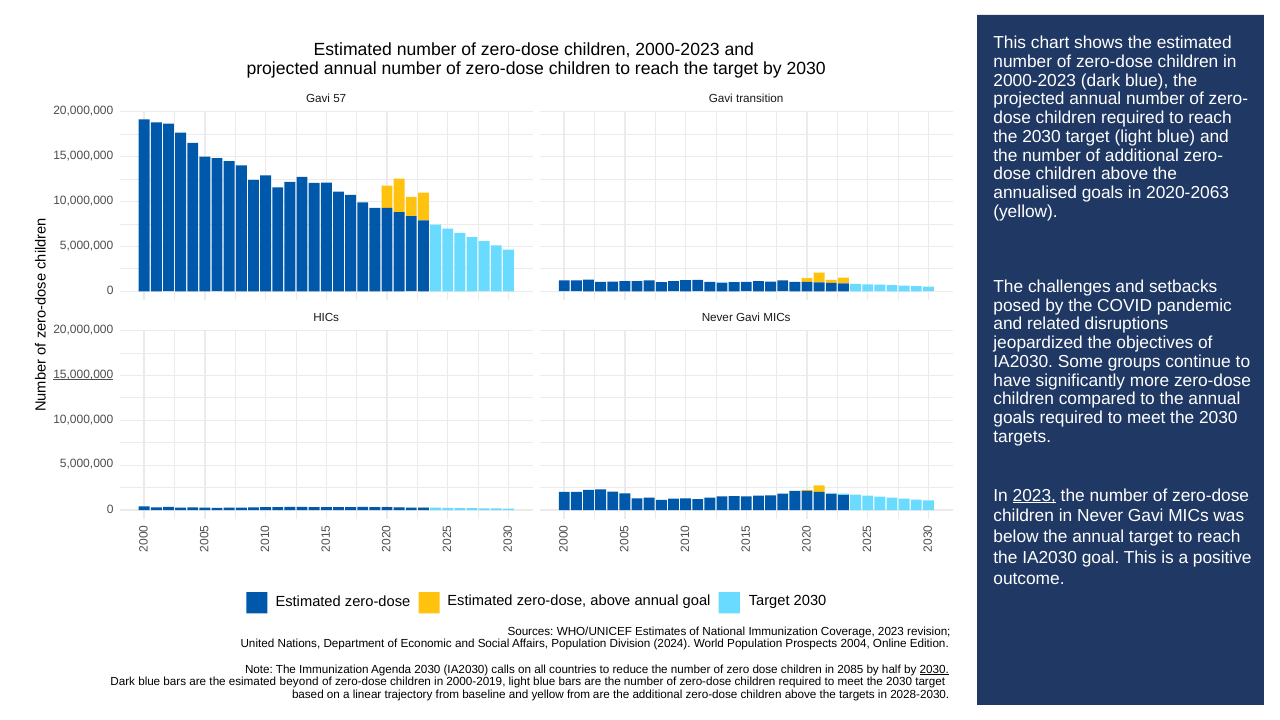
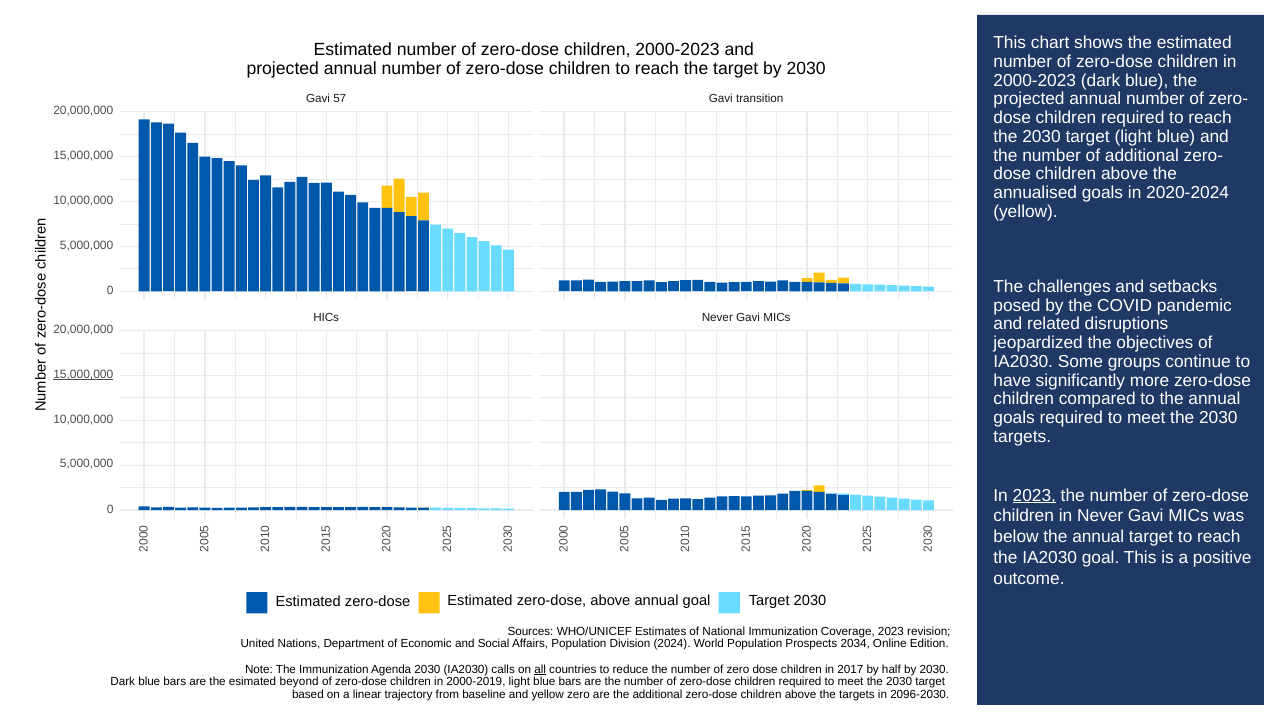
2020-2063: 2020-2063 -> 2020-2024 (1188, 193)
2004: 2004 -> 2034 (855, 644)
all underline: none -> present (540, 669)
2085: 2085 -> 2017 (850, 669)
2030 underline: present -> none (934, 669)
yellow from: from -> zero (579, 695)
2028-2030: 2028-2030 -> 2096-2030 (920, 695)
